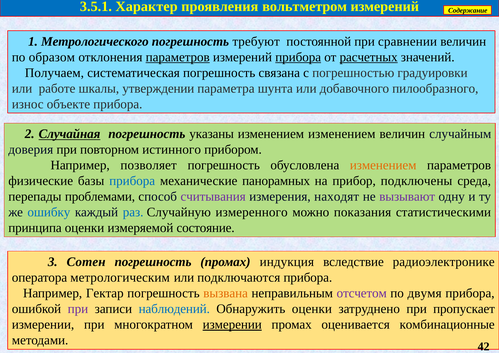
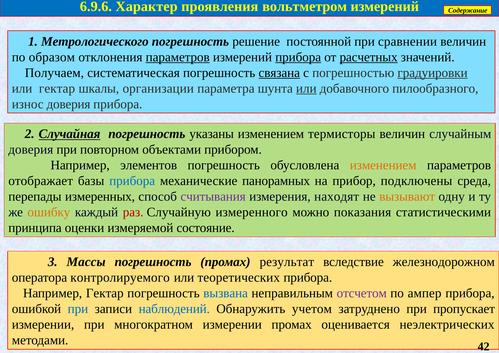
3.5.1: 3.5.1 -> 6.9.6 (96, 7)
требуют: требуют -> решение (256, 42)
связана underline: none -> present (279, 73)
градуировки underline: none -> present (433, 73)
или работе: работе -> гектар (57, 88)
утверждении: утверждении -> организации (158, 88)
или underline: none -> present (306, 88)
износ объекте: объекте -> доверия (69, 104)
изменением изменением: изменением -> термисторы (342, 134)
истинного: истинного -> объектами (172, 150)
позволяет: позволяет -> элементов (149, 165)
физические: физические -> отображает (41, 181)
проблемами: проблемами -> измеренных (100, 197)
вызывают colour: purple -> orange (407, 197)
ошибку colour: blue -> orange (49, 212)
раз colour: blue -> red (133, 212)
Сотен: Сотен -> Массы (86, 262)
индукция: индукция -> результат (287, 262)
радиоэлектронике: радиоэлектронике -> железнодорожном (444, 262)
метрологическим: метрологическим -> контролируемого (120, 278)
подключаются: подключаются -> теоретических (239, 278)
вызвана colour: orange -> blue (226, 293)
двумя: двумя -> ампер (425, 293)
при colour: purple -> blue (78, 309)
Обнаружить оценки: оценки -> учетом (312, 309)
измерении underline: present -> none (232, 325)
комбинационные: комбинационные -> неэлектрических (447, 325)
